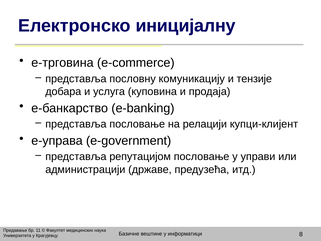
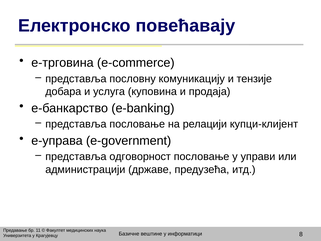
иницијалну: иницијалну -> повећавају (185, 26)
репутацијом: репутацијом -> одговорност (140, 156)
